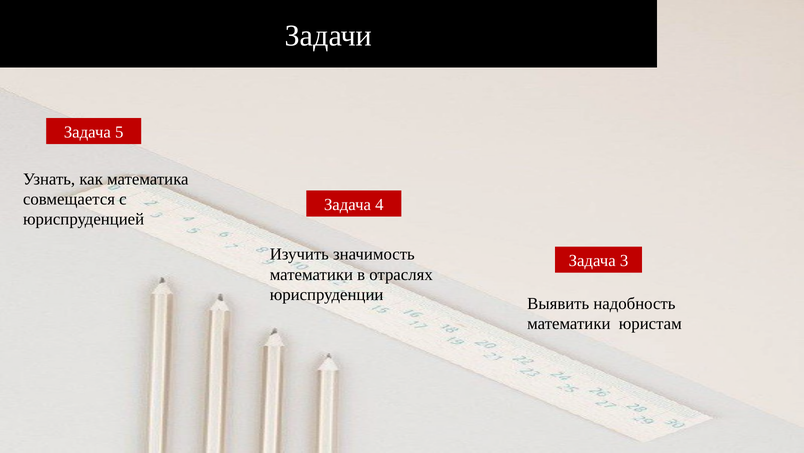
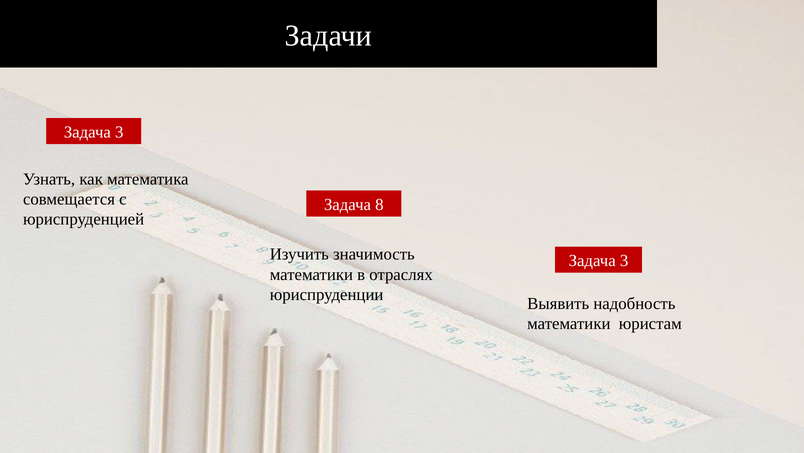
5: 5 -> 3 (119, 132)
4: 4 -> 8 (379, 204)
